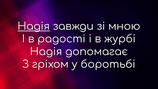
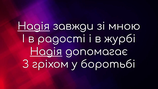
Надія underline: none -> present (46, 52)
